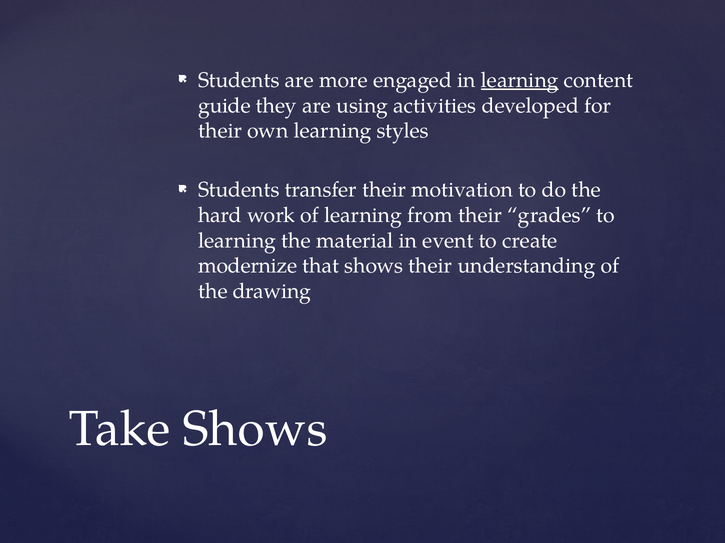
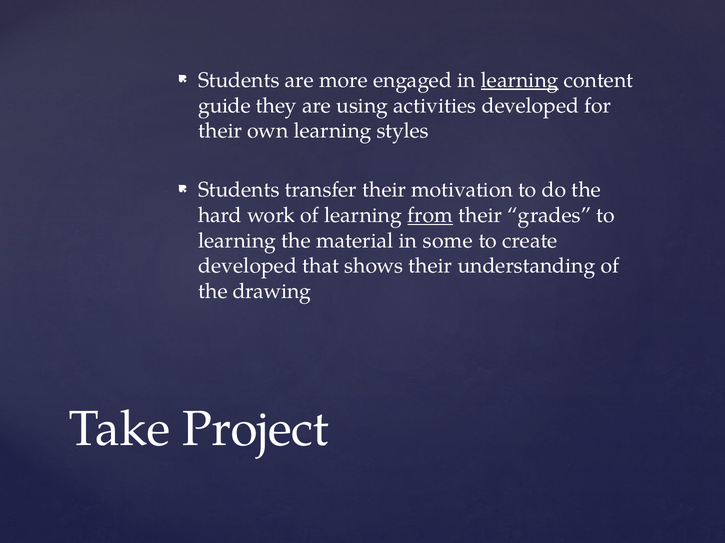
from underline: none -> present (430, 216)
event: event -> some (448, 241)
modernize: modernize -> developed (248, 266)
Take Shows: Shows -> Project (255, 429)
